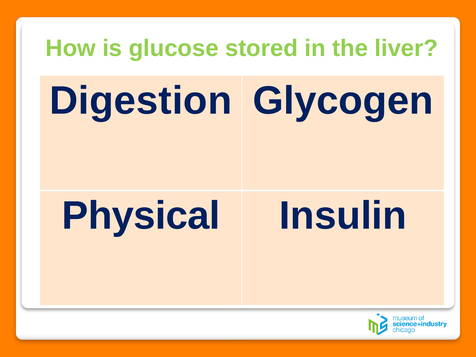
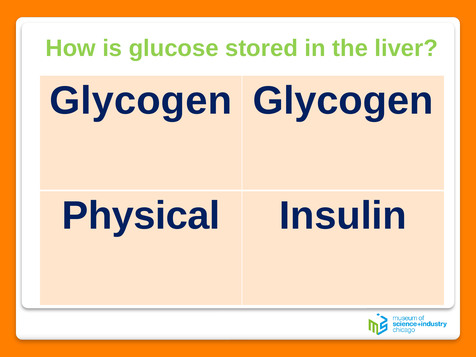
Digestion: Digestion -> Glycogen (141, 101)
